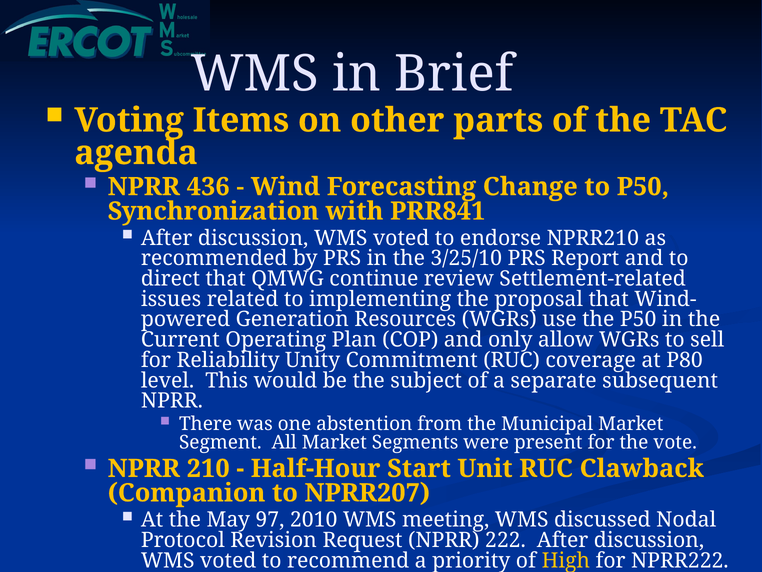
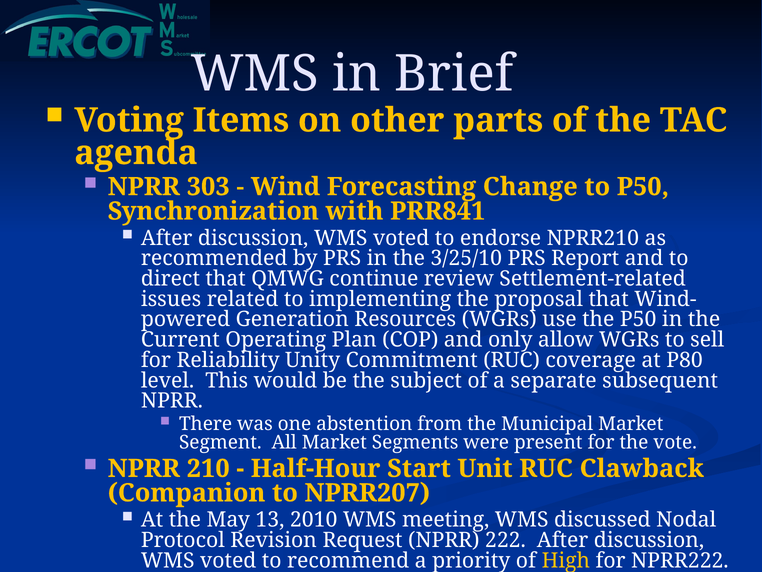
436: 436 -> 303 (208, 187)
97: 97 -> 13 (270, 519)
